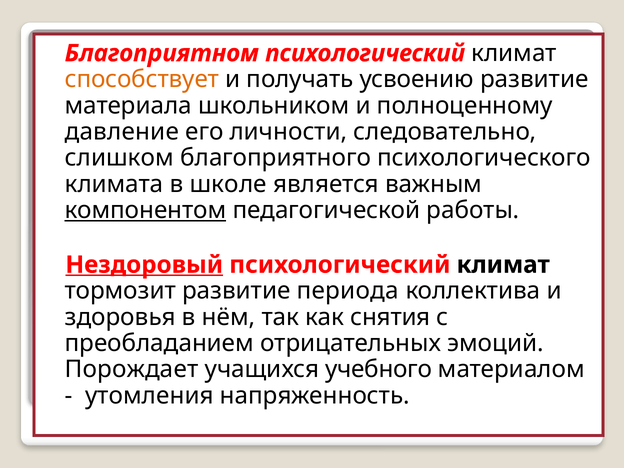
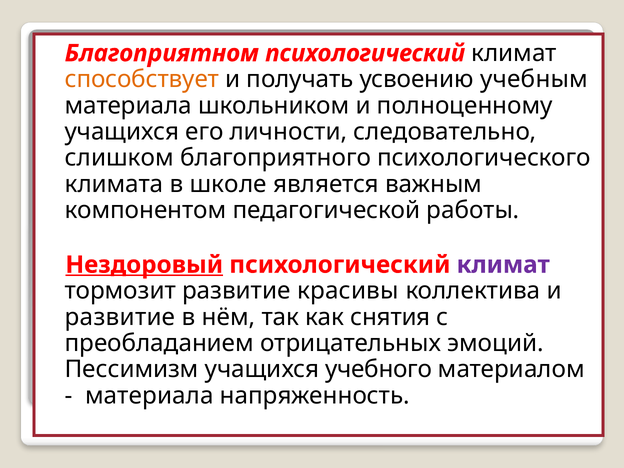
усвоению развитие: развитие -> учебным (534, 79)
давление: давление -> учащихся (122, 132)
компонентом underline: present -> none (146, 210)
климат colour: black -> purple (503, 265)
периода: периода -> красивы (348, 291)
здоровья: здоровья -> развитие (120, 317)
Порождает: Порождает -> Пессимизм (132, 369)
утомления: утомления -> материала (149, 396)
